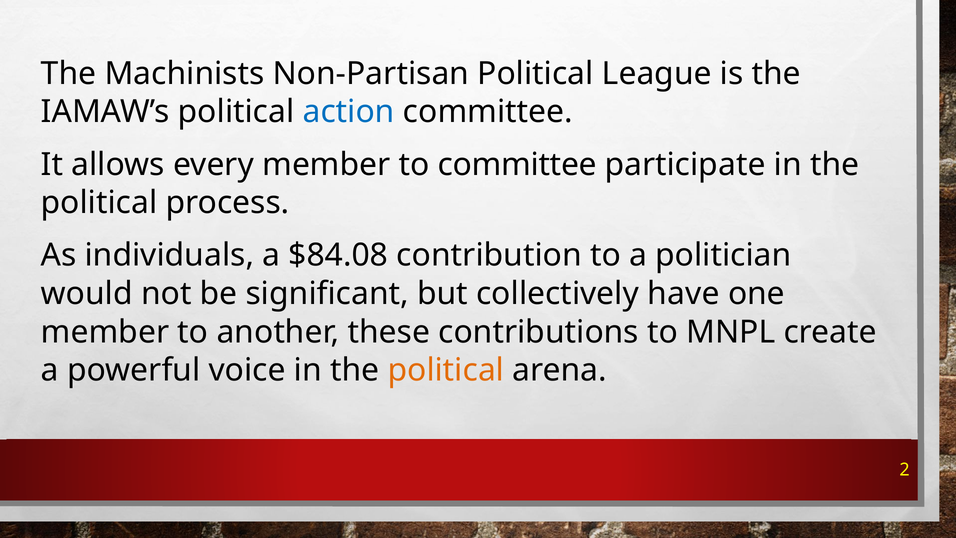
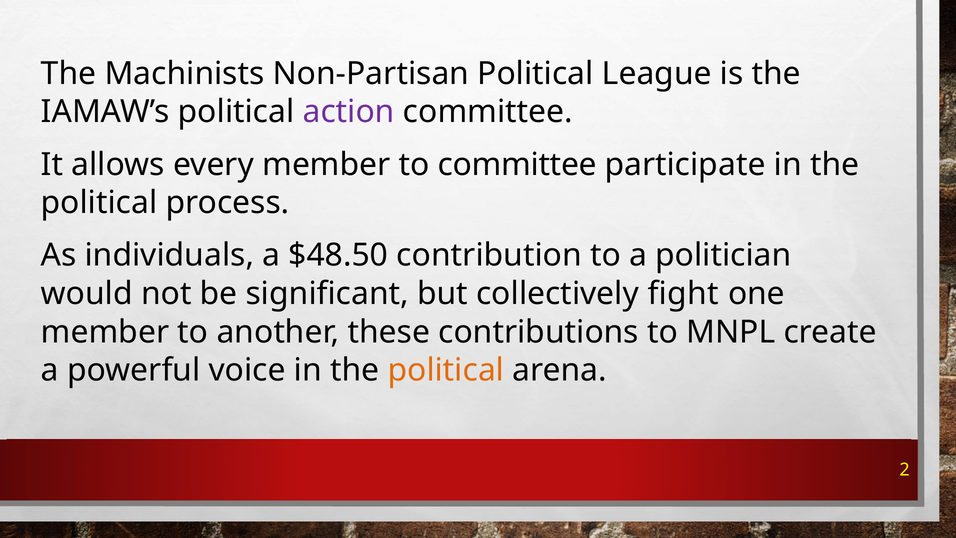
action colour: blue -> purple (349, 112)
$84.08: $84.08 -> $48.50 (338, 255)
have: have -> fight (683, 294)
